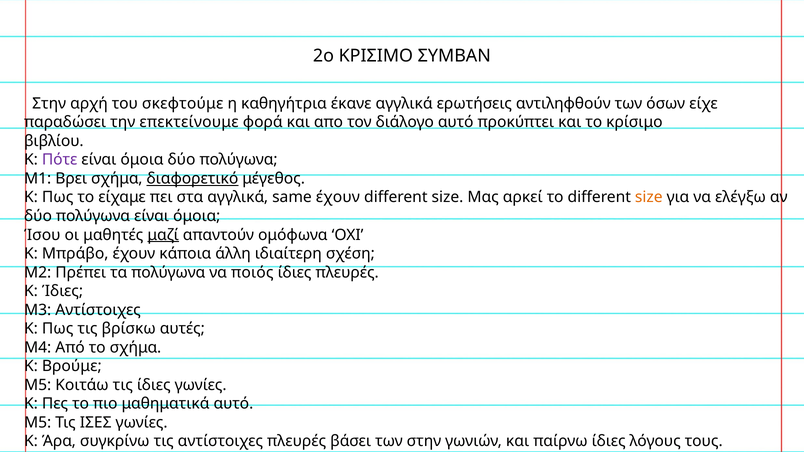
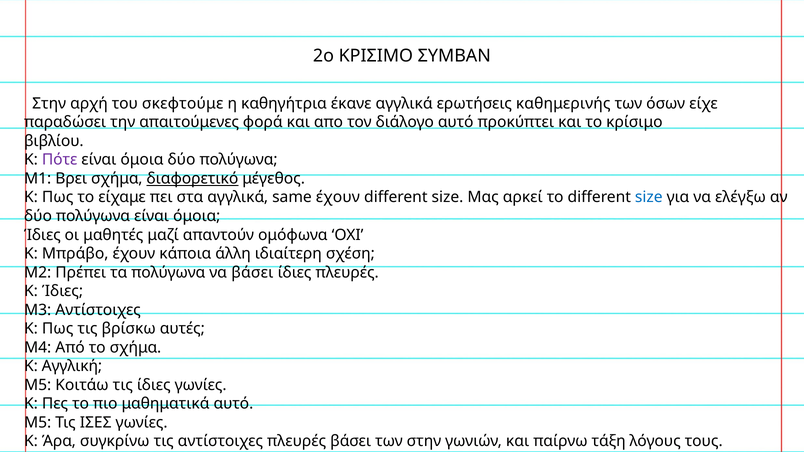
αντιληφθούν: αντιληφθούν -> καθημερινής (563, 104)
επεκτείνουμε: επεκτείνουμε -> απαιτούμενες (189, 122)
size colour: orange -> blue (649, 197)
Ίσου: Ίσου -> Ίδιες (42, 235)
μαζί underline: present -> none (163, 235)
να ποιός: ποιός -> βάσει (252, 273)
Βρούμε: Βρούμε -> Αγγλική (72, 366)
παίρνω ίδιες: ίδιες -> τάξη (609, 441)
